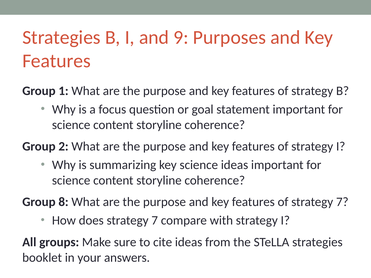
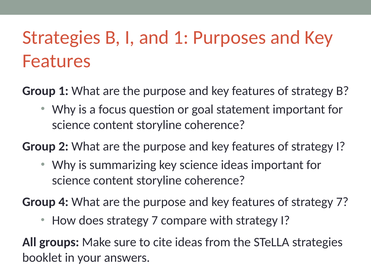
and 9: 9 -> 1 (181, 38)
8: 8 -> 4 (63, 202)
